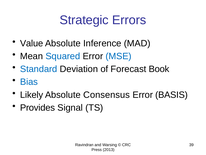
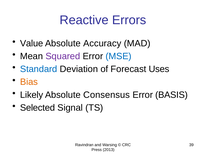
Strategic: Strategic -> Reactive (84, 20)
Inference: Inference -> Accuracy (102, 43)
Squared colour: blue -> purple (63, 56)
Book: Book -> Uses (159, 69)
Bias colour: blue -> orange (29, 82)
Provides: Provides -> Selected (38, 107)
